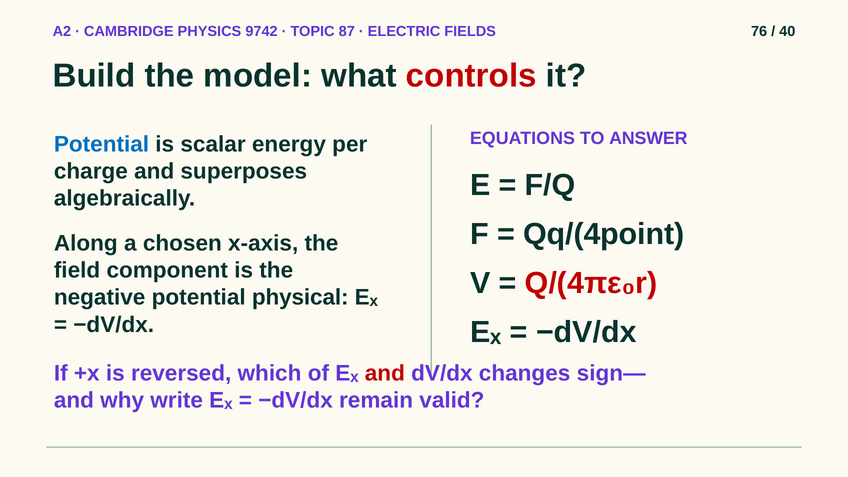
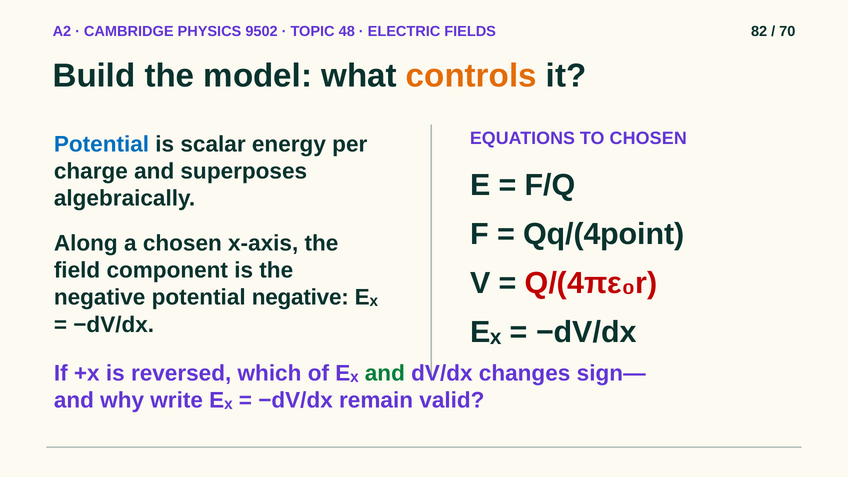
9742: 9742 -> 9502 (262, 31)
87: 87 -> 48 (347, 31)
76: 76 -> 82 (759, 31)
40: 40 -> 70 (787, 31)
controls colour: red -> orange (471, 76)
TO ANSWER: ANSWER -> CHOSEN (648, 138)
potential physical: physical -> negative (300, 298)
and colour: red -> green (385, 373)
